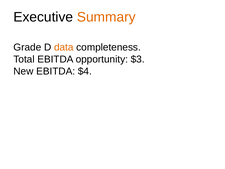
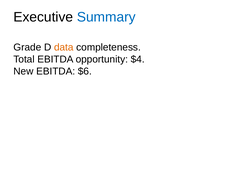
Summary colour: orange -> blue (106, 17)
$3: $3 -> $4 (138, 59)
$4: $4 -> $6 (85, 71)
